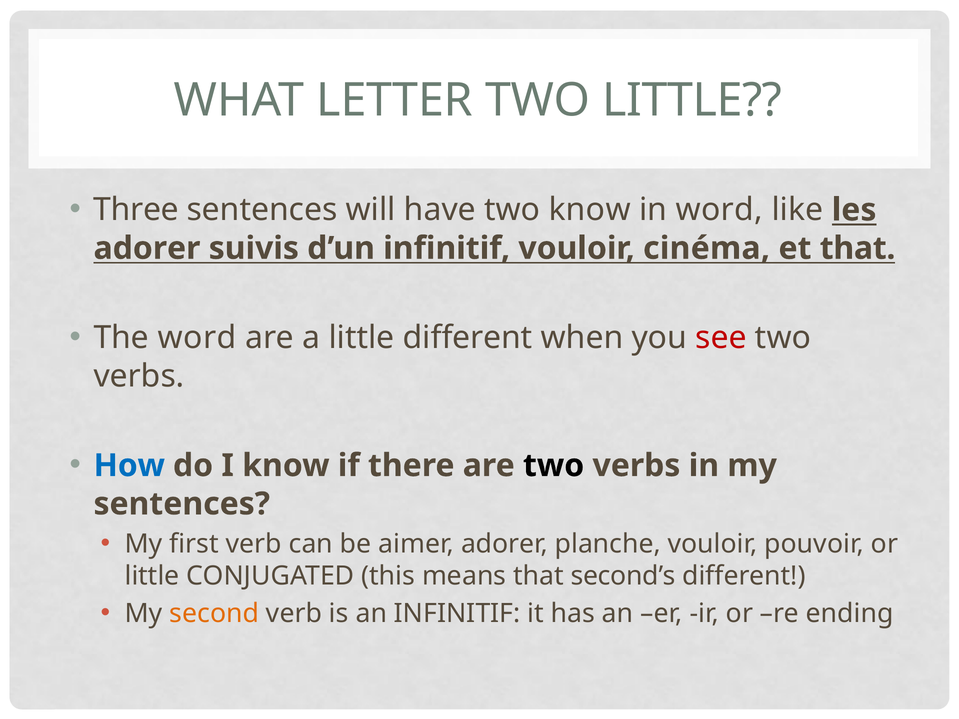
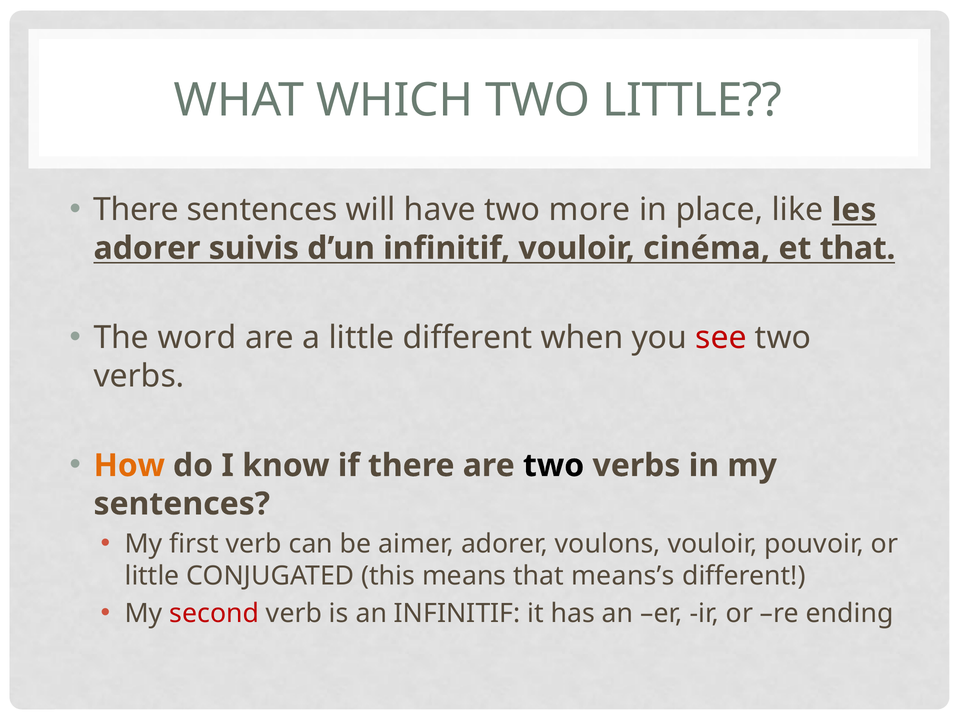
LETTER: LETTER -> WHICH (395, 101)
Three: Three -> There (136, 210)
two know: know -> more (590, 210)
in word: word -> place (719, 210)
How colour: blue -> orange (129, 466)
planche: planche -> voulons (608, 544)
second’s: second’s -> means’s (623, 576)
second colour: orange -> red (214, 613)
